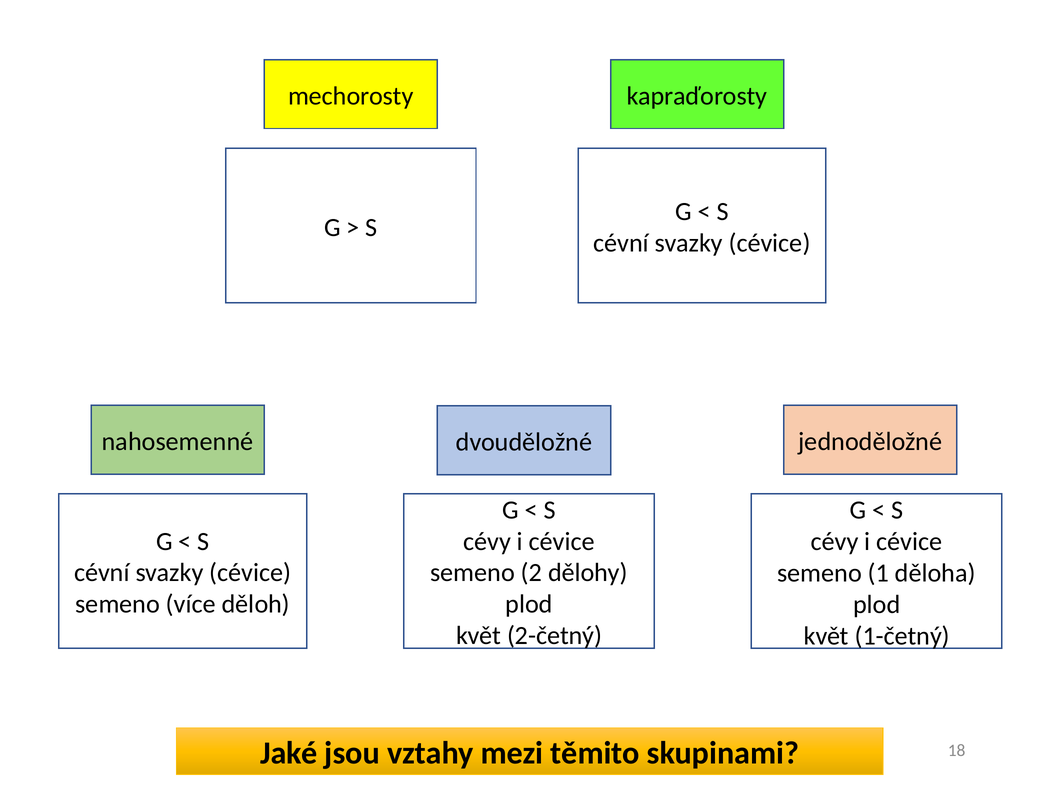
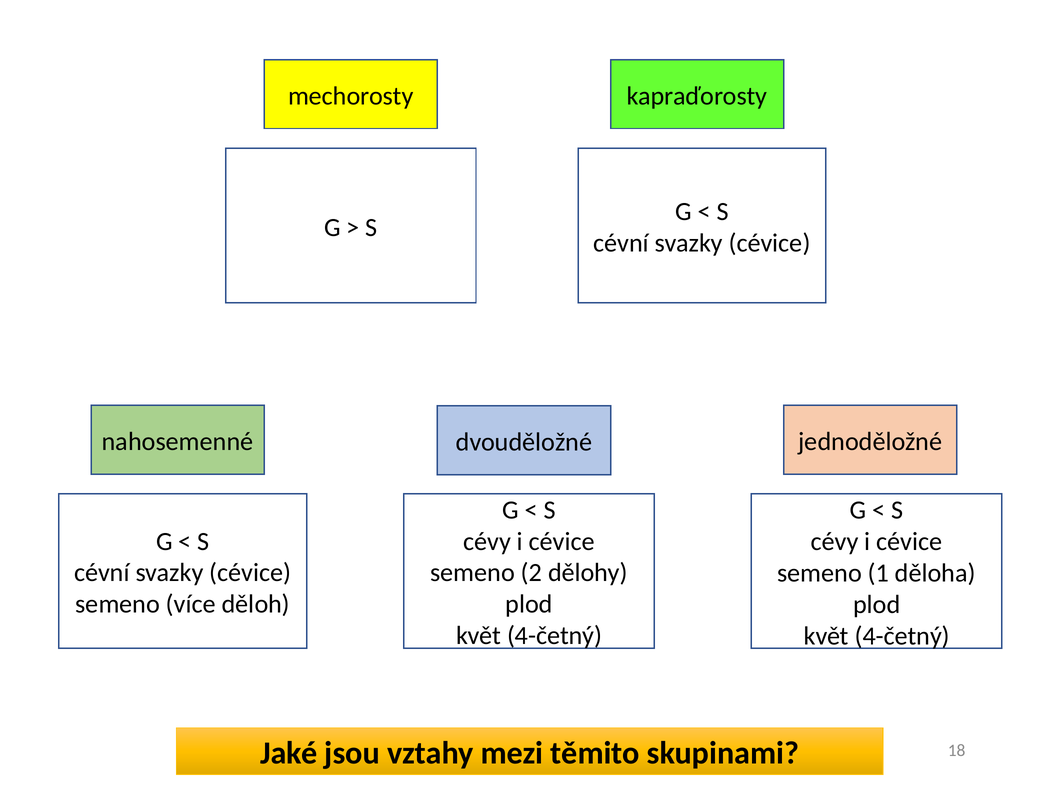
2-četný: 2-četný -> 4-četný (555, 636)
1-četný: 1-četný -> 4-četný (902, 636)
